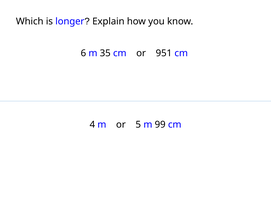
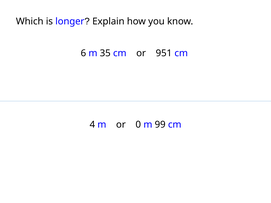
5: 5 -> 0 (138, 125)
